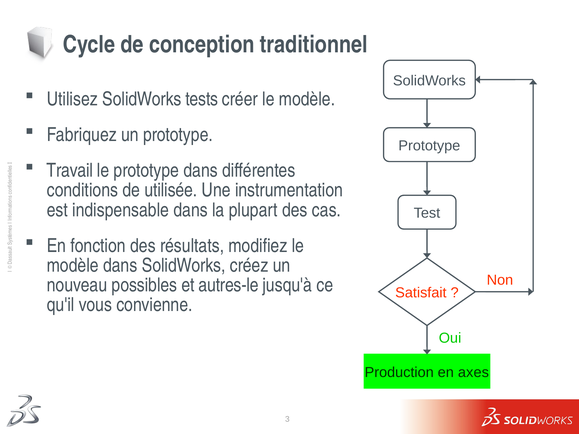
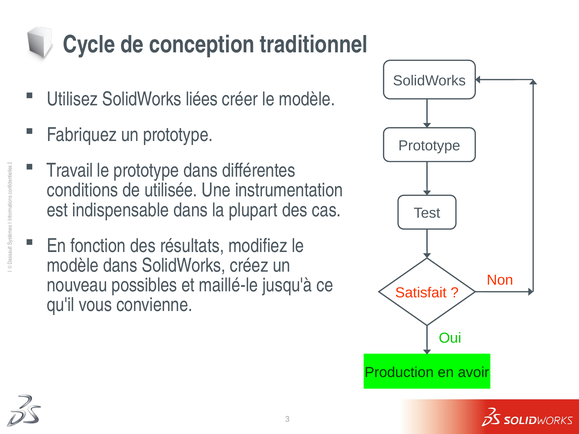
tests: tests -> liées (202, 99)
autres-le: autres-le -> maillé-le (228, 285)
axes: axes -> avoir (474, 373)
